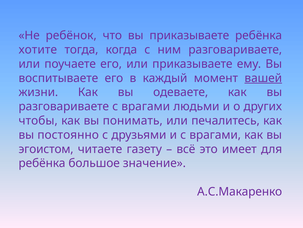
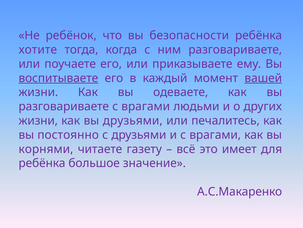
вы приказываете: приказываете -> безопасности (189, 35)
воспитываете underline: none -> present (58, 78)
чтобы: чтобы -> жизни (38, 120)
вы понимать: понимать -> друзьями (133, 120)
эгоистом: эгоистом -> корнями (46, 149)
